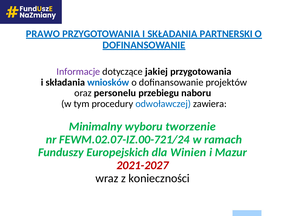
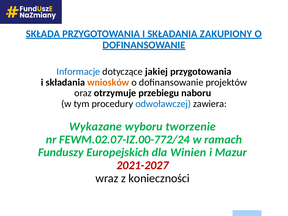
PRAWO: PRAWO -> SKŁADA (43, 34)
PARTNERSKI: PARTNERSKI -> ZAKUPIONY (226, 34)
Informacje colour: purple -> blue (78, 72)
wniosków colour: blue -> orange (108, 82)
personelu: personelu -> otrzymuje (115, 93)
Minimalny: Minimalny -> Wykazane (96, 127)
FEWM.02.07-IZ.00-721/24: FEWM.02.07-IZ.00-721/24 -> FEWM.02.07-IZ.00-772/24 (124, 139)
